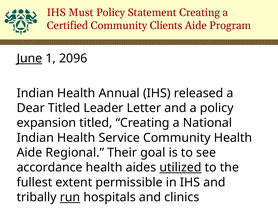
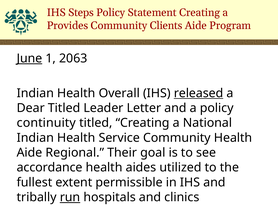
Must: Must -> Steps (81, 12)
Certified: Certified -> Provides (67, 25)
2096: 2096 -> 2063 (73, 58)
Annual: Annual -> Overall (119, 93)
released underline: none -> present (199, 93)
expansion: expansion -> continuity (46, 123)
utilized underline: present -> none (181, 167)
